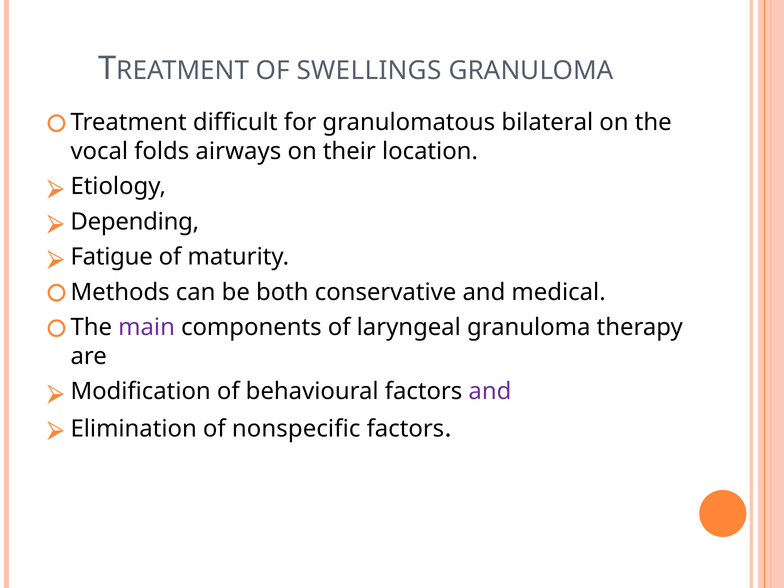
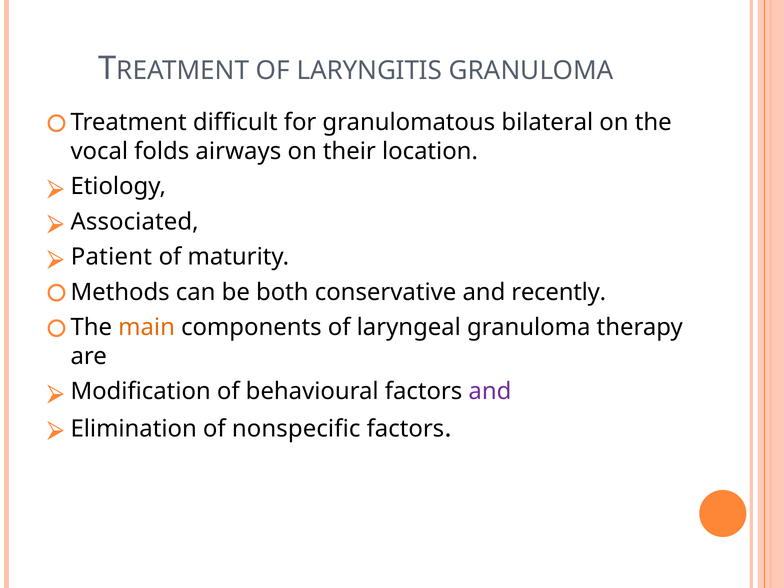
SWELLINGS: SWELLINGS -> LARYNGITIS (369, 71)
Depending: Depending -> Associated (135, 222)
Fatigue: Fatigue -> Patient (111, 257)
medical: medical -> recently (559, 292)
main colour: purple -> orange (147, 327)
